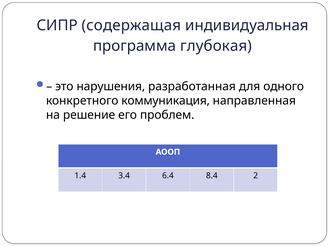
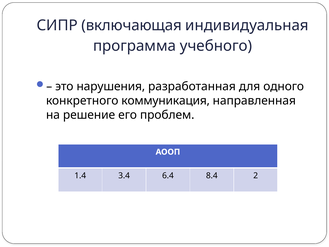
содержащая: содержащая -> включающая (132, 25)
глубокая: глубокая -> учебного (216, 46)
